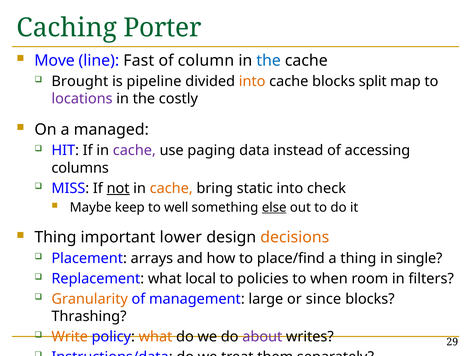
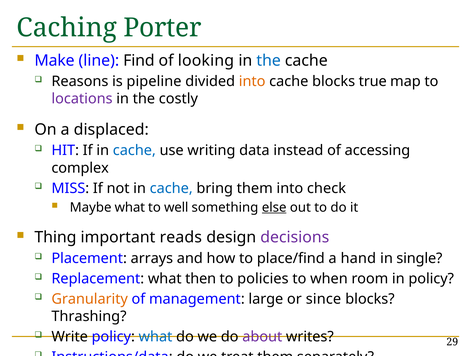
Move: Move -> Make (55, 60)
Fast: Fast -> Find (139, 60)
column: column -> looking (206, 60)
Brought: Brought -> Reasons (80, 81)
split: split -> true (373, 81)
managed: managed -> displaced (111, 130)
cache colour: purple -> blue (134, 151)
paging: paging -> writing (211, 151)
columns: columns -> complex (80, 168)
not underline: present -> none (118, 188)
cache colour: orange -> blue (171, 188)
bring static: static -> them (255, 188)
Maybe keep: keep -> what (130, 208)
lower: lower -> reads (181, 238)
decisions colour: orange -> purple (295, 238)
a thing: thing -> hand (358, 259)
local: local -> then (201, 279)
in filters: filters -> policy (431, 279)
Write colour: orange -> black (70, 337)
what colour: orange -> blue (156, 337)
